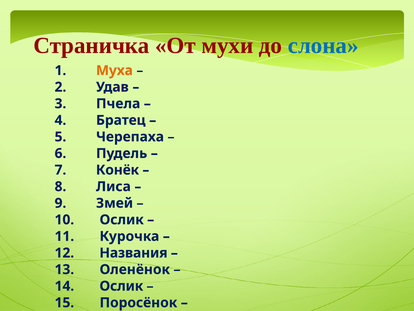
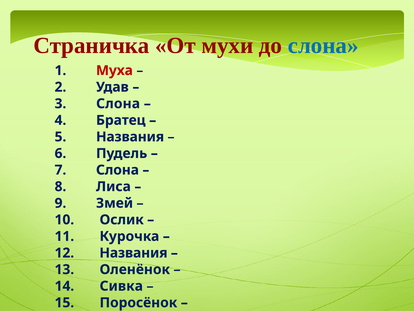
Муха colour: orange -> red (114, 70)
3 Пчела: Пчела -> Слона (118, 103)
5 Черепаха: Черепаха -> Названия (130, 137)
7 Конёк: Конёк -> Слона (117, 170)
14 Ослик: Ослик -> Сивка (121, 286)
